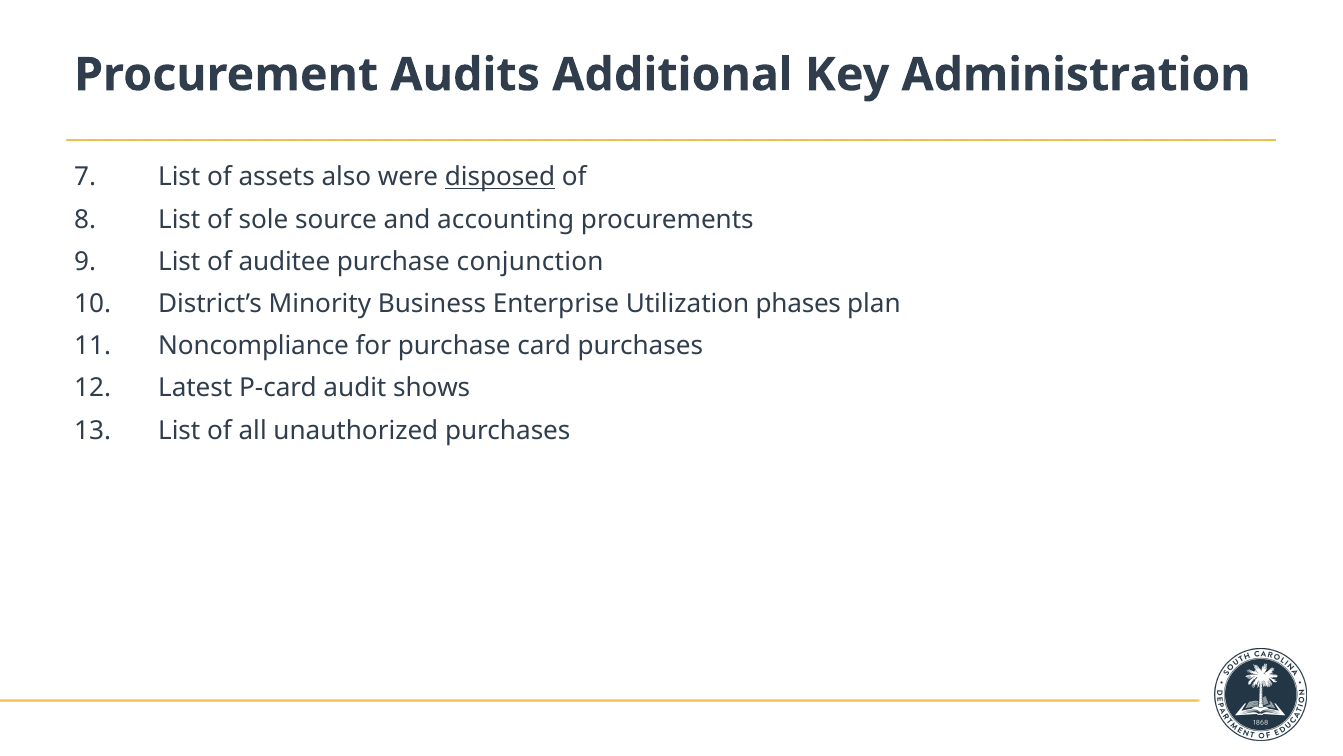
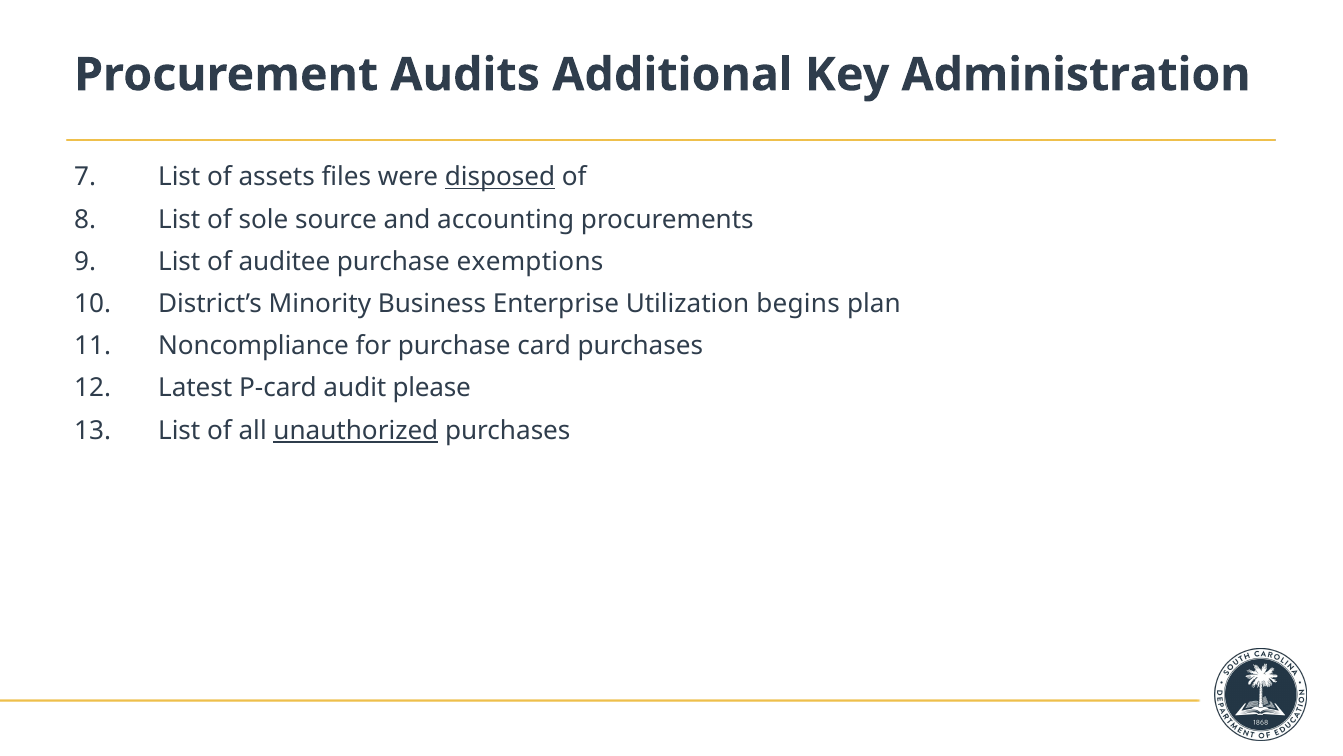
also: also -> files (346, 177)
conjunction: conjunction -> exemptions (530, 261)
phases: phases -> begins (798, 304)
shows: shows -> please (432, 388)
unauthorized underline: none -> present (356, 430)
